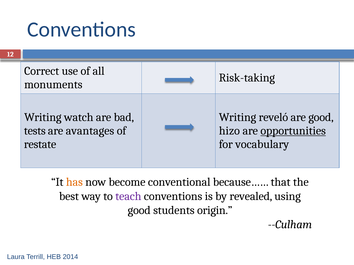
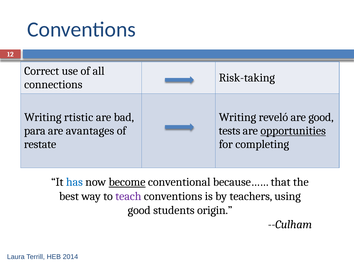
monuments: monuments -> connections (53, 85)
watch: watch -> rtistic (79, 117)
tests: tests -> para (35, 131)
hizo: hizo -> tests (230, 131)
vocabulary: vocabulary -> completing (262, 145)
has colour: orange -> blue (74, 182)
become underline: none -> present (127, 182)
revealed: revealed -> teachers (251, 197)
